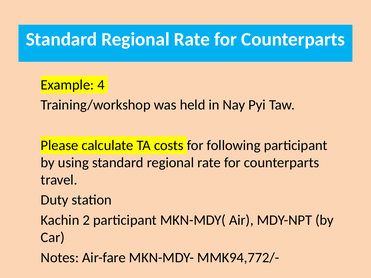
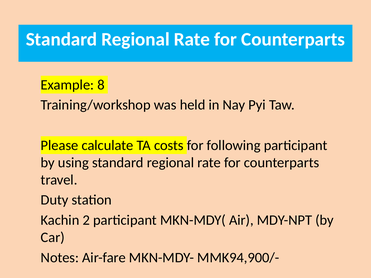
4: 4 -> 8 (101, 85)
MMK94,772/-: MMK94,772/- -> MMK94,900/- (238, 258)
